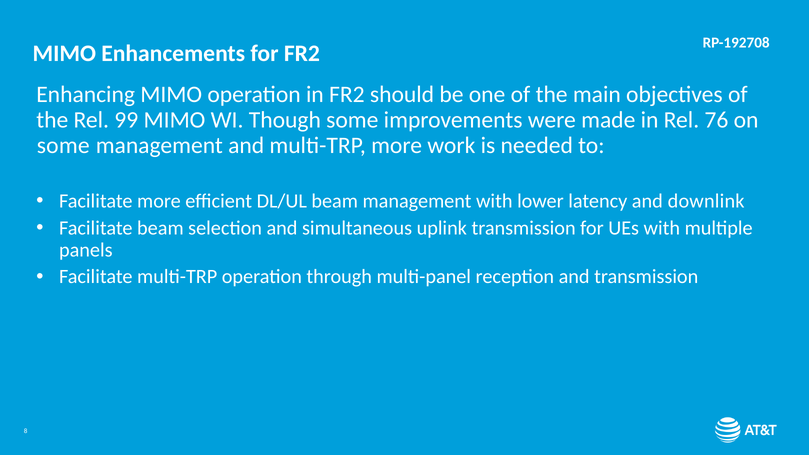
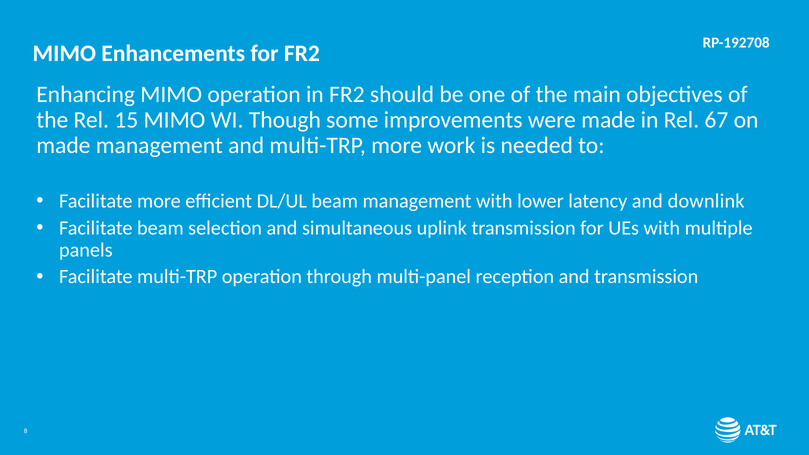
99: 99 -> 15 (126, 120)
76: 76 -> 67 (716, 120)
some: some -> made (63, 146)
